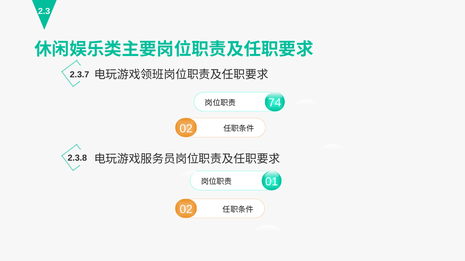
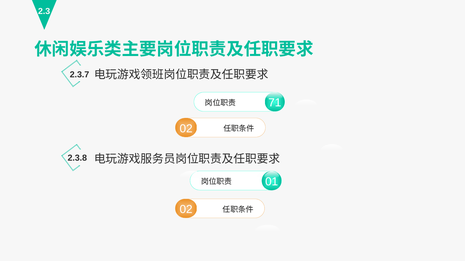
74: 74 -> 71 (275, 103)
